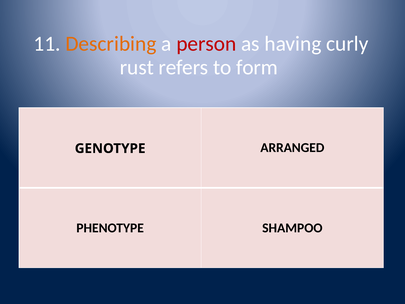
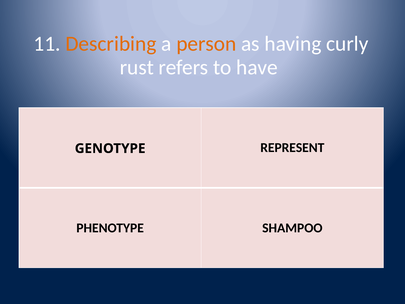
person colour: red -> orange (206, 44)
form: form -> have (257, 67)
ARRANGED: ARRANGED -> REPRESENT (292, 148)
